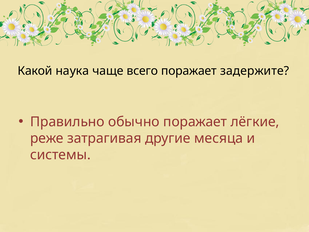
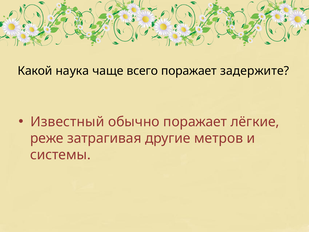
Правильно: Правильно -> Известный (67, 122)
месяца: месяца -> метров (219, 138)
